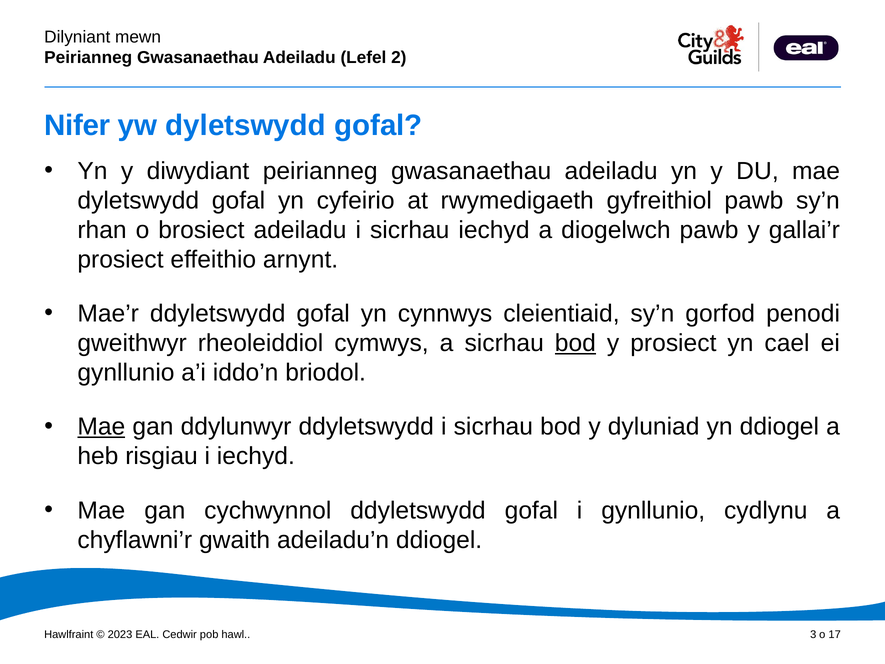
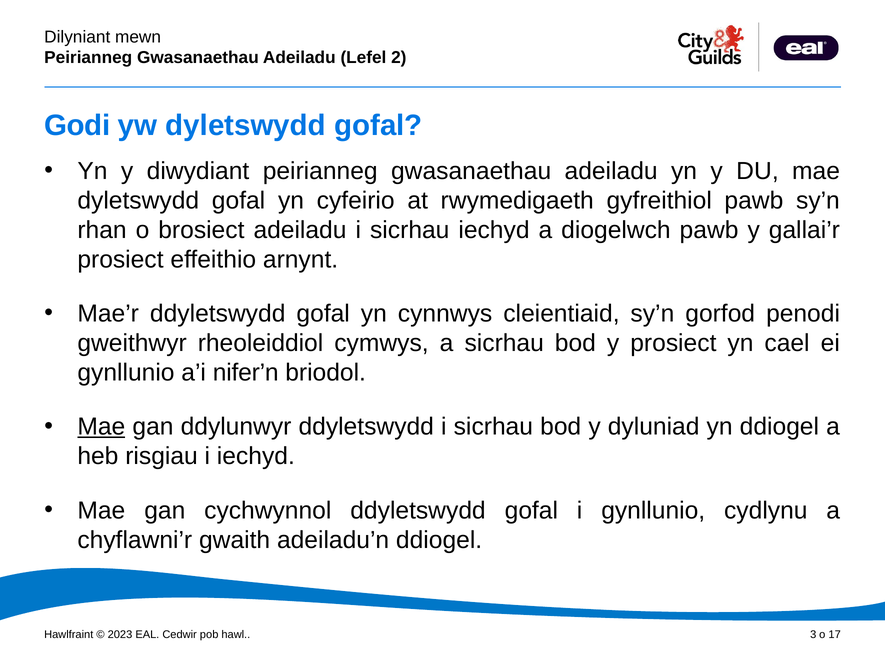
Nifer: Nifer -> Godi (77, 125)
bod underline: present -> none (575, 343)
iddo’n: iddo’n -> nifer’n (246, 373)
